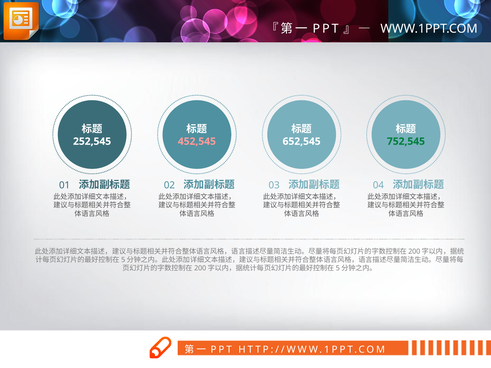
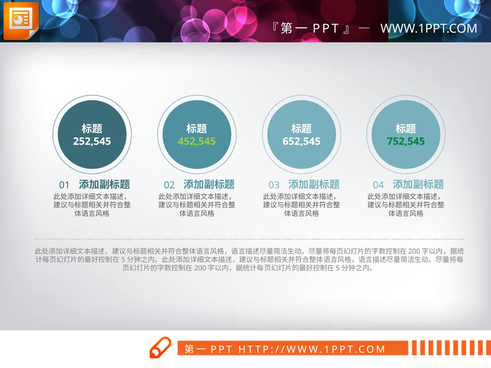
452,545 colour: pink -> light green (197, 141)
